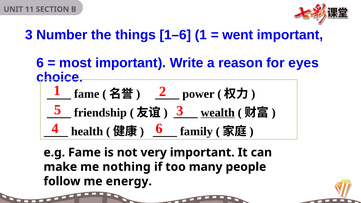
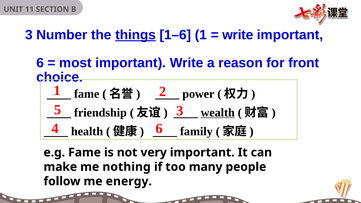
things underline: none -> present (136, 35)
went: went -> write (238, 35)
eyes: eyes -> front (304, 63)
